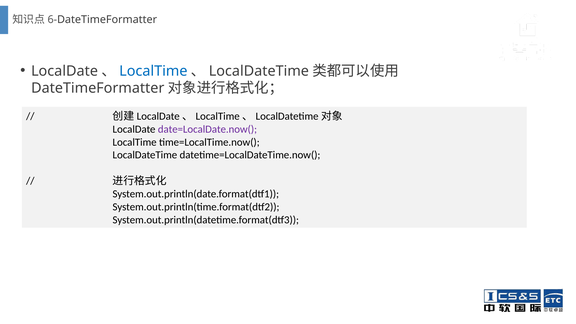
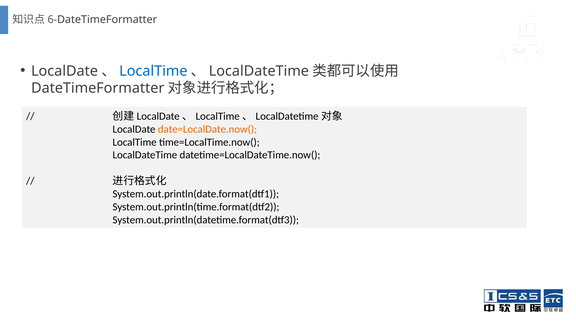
date=LocalDate.now( colour: purple -> orange (207, 129)
